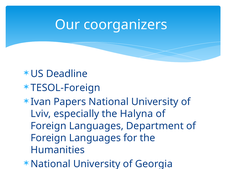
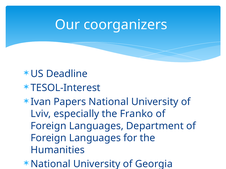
TESOL-Foreign: TESOL-Foreign -> TESOL-Interest (66, 88)
Halyna: Halyna -> Franko (136, 114)
